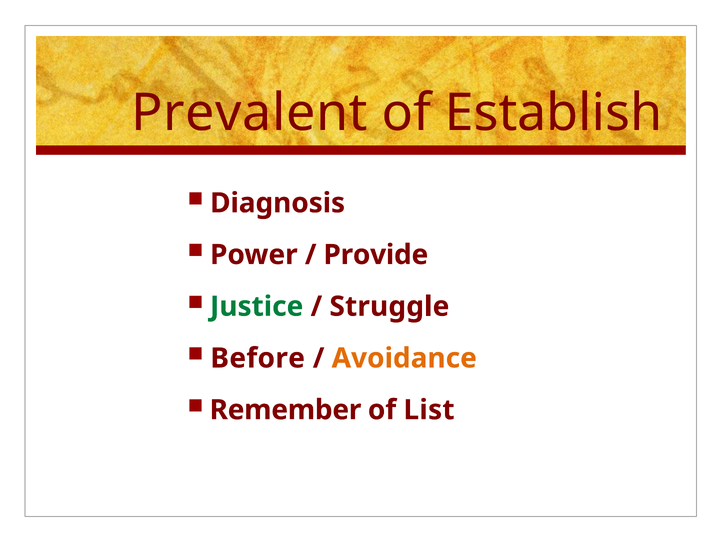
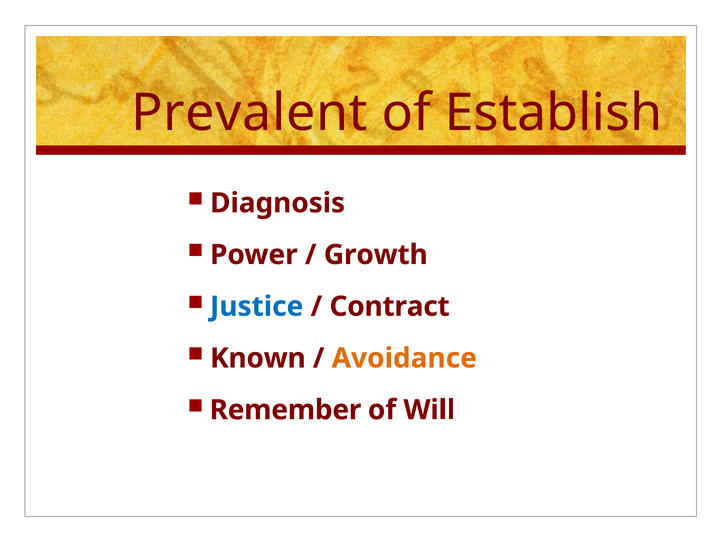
Provide: Provide -> Growth (376, 255)
Justice colour: green -> blue (257, 306)
Struggle: Struggle -> Contract (390, 306)
Before: Before -> Known (258, 358)
List: List -> Will (429, 410)
